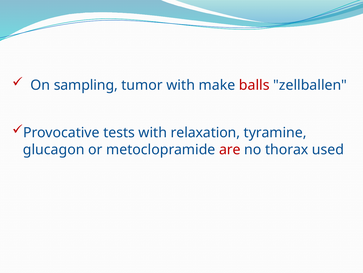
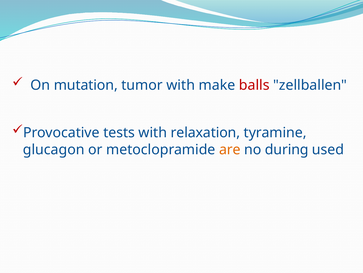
sampling: sampling -> mutation (86, 85)
are colour: red -> orange (230, 149)
thorax: thorax -> during (287, 149)
